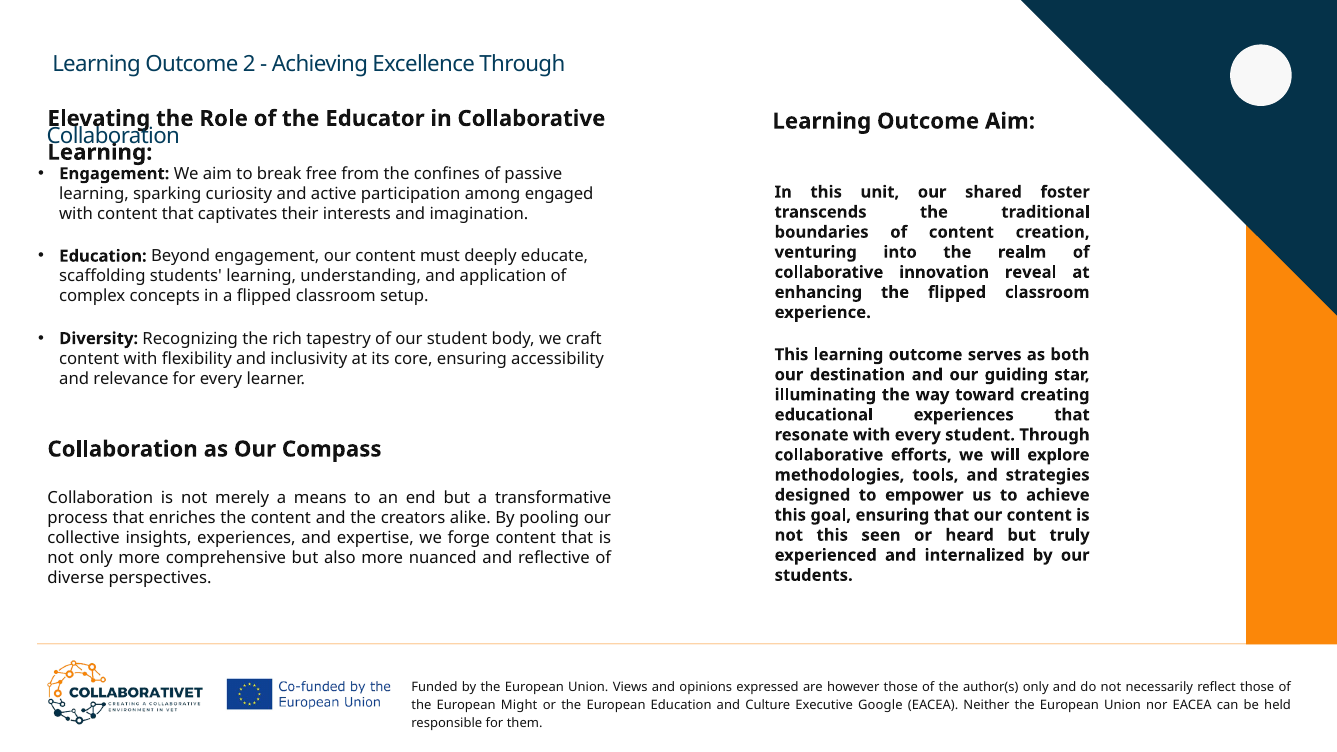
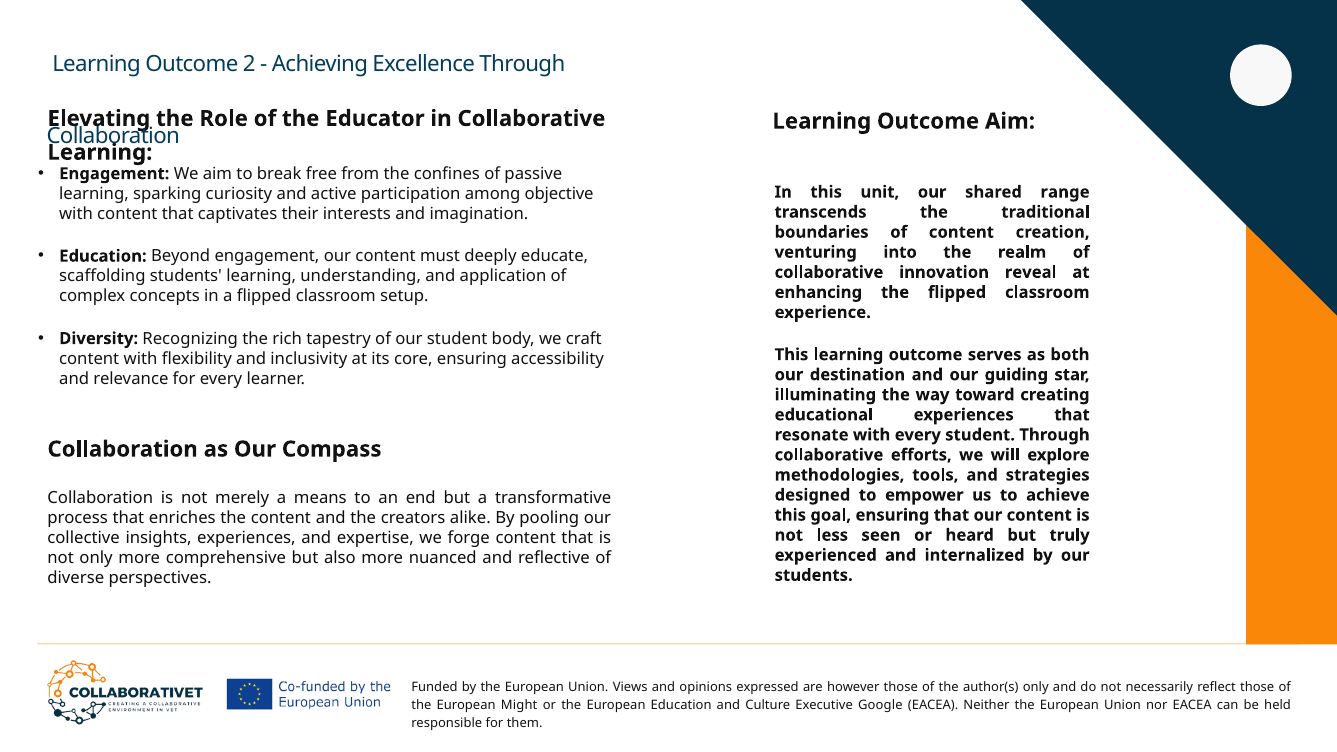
engaged: engaged -> objective (559, 194)
foster: foster -> range (1065, 192)
not this: this -> less (832, 535)
